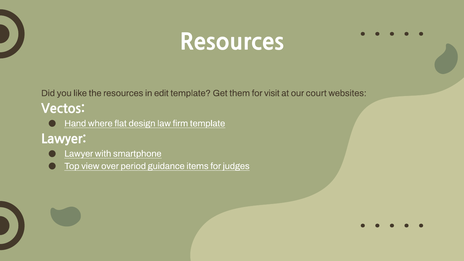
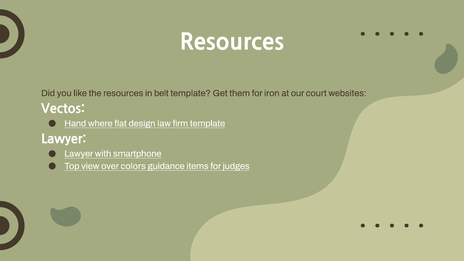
edit: edit -> belt (161, 93)
visit: visit -> iron (272, 93)
period: period -> colors (133, 166)
